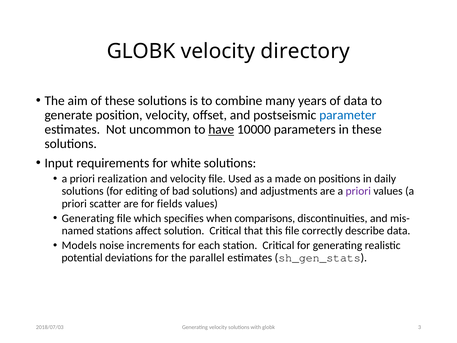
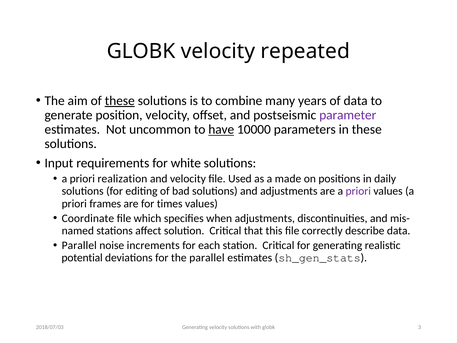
directory: directory -> repeated (305, 51)
these underline: none -> present (120, 101)
parameter colour: blue -> purple (348, 115)
scatter: scatter -> frames (105, 203)
fields: fields -> times (170, 203)
Generating: Generating -> Coordinate (88, 218)
when comparisons: comparisons -> adjustments (265, 218)
Models: Models -> Parallel (79, 245)
